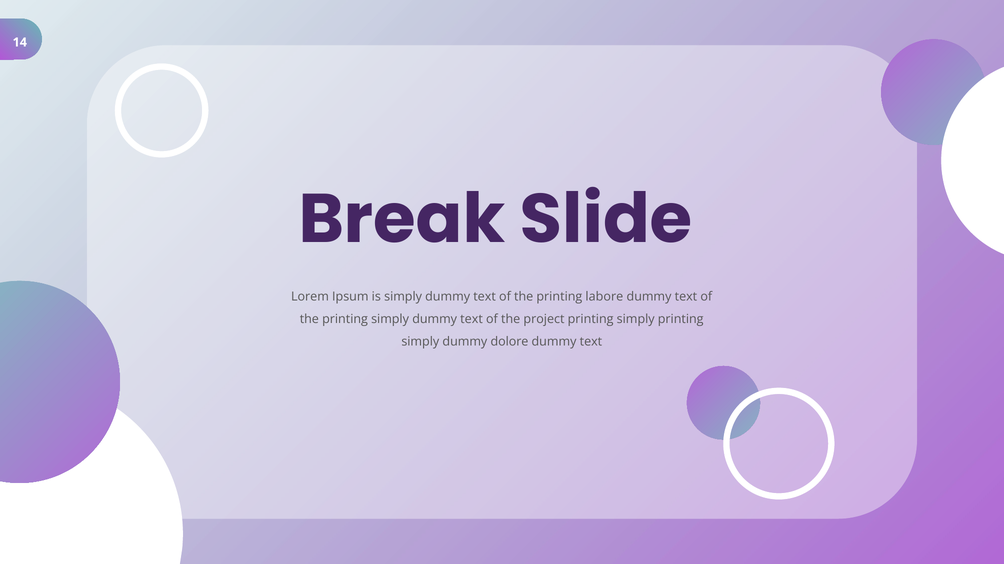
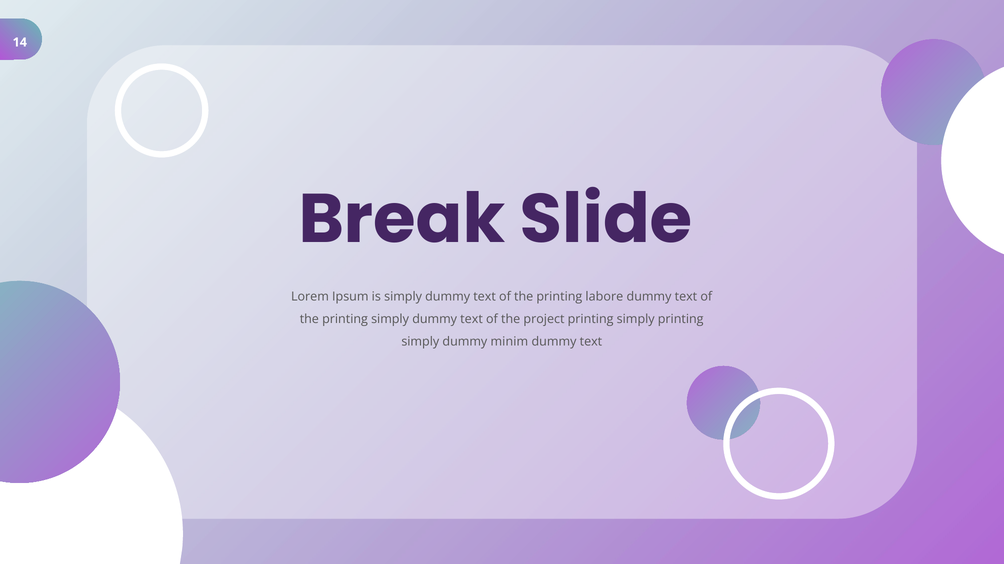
dolore: dolore -> minim (509, 342)
